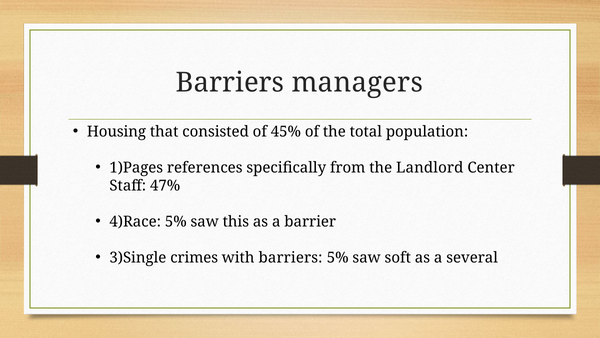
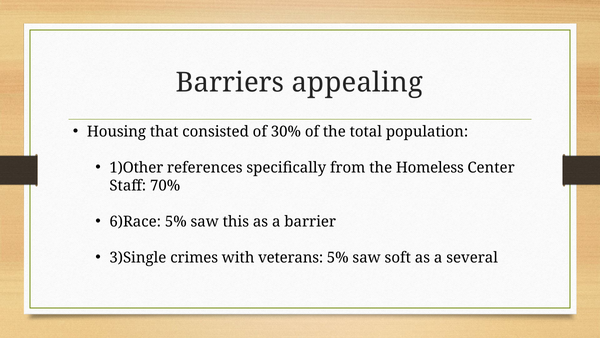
managers: managers -> appealing (357, 82)
45%: 45% -> 30% (286, 131)
1)Pages: 1)Pages -> 1)Other (136, 167)
Landlord: Landlord -> Homeless (430, 167)
47%: 47% -> 70% (165, 185)
4)Race: 4)Race -> 6)Race (135, 221)
with barriers: barriers -> veterans (291, 257)
